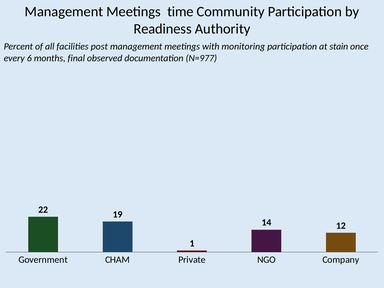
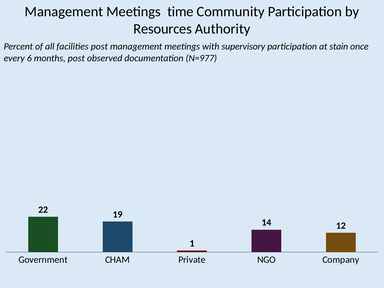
Readiness: Readiness -> Resources (163, 29)
monitoring: monitoring -> supervisory (243, 47)
months final: final -> post (76, 58)
